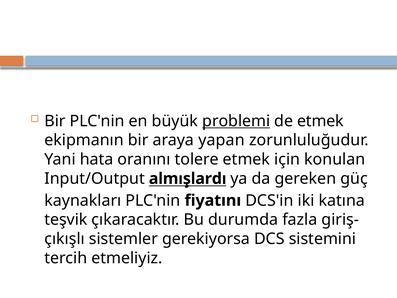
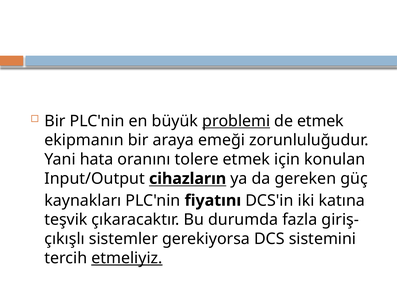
yapan: yapan -> emeği (222, 140)
almışlardı: almışlardı -> cihazların (188, 178)
etmeliyiz underline: none -> present (127, 258)
